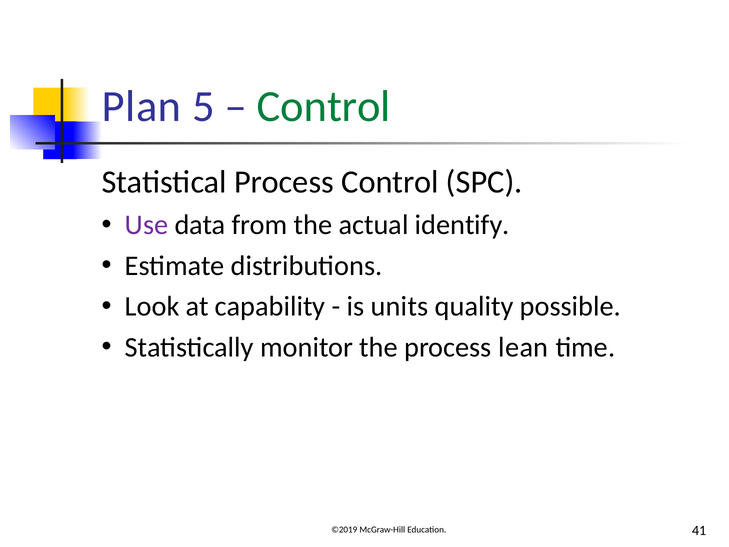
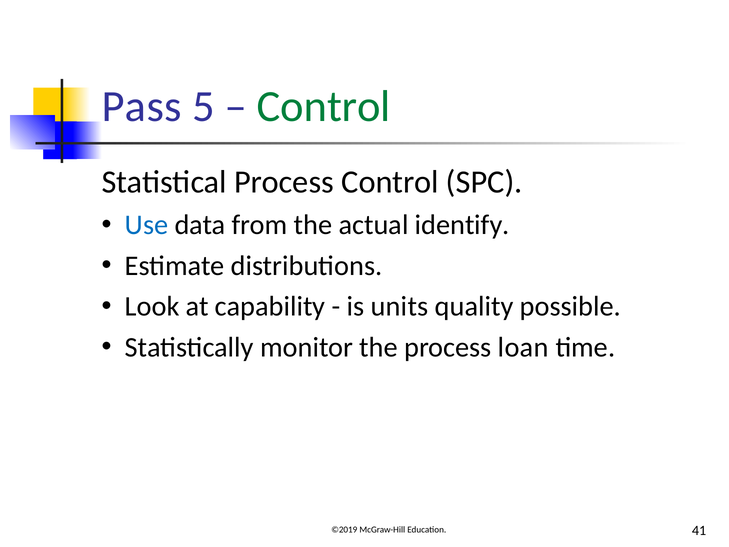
Plan: Plan -> Pass (142, 106)
Use colour: purple -> blue (147, 225)
lean: lean -> loan (523, 347)
